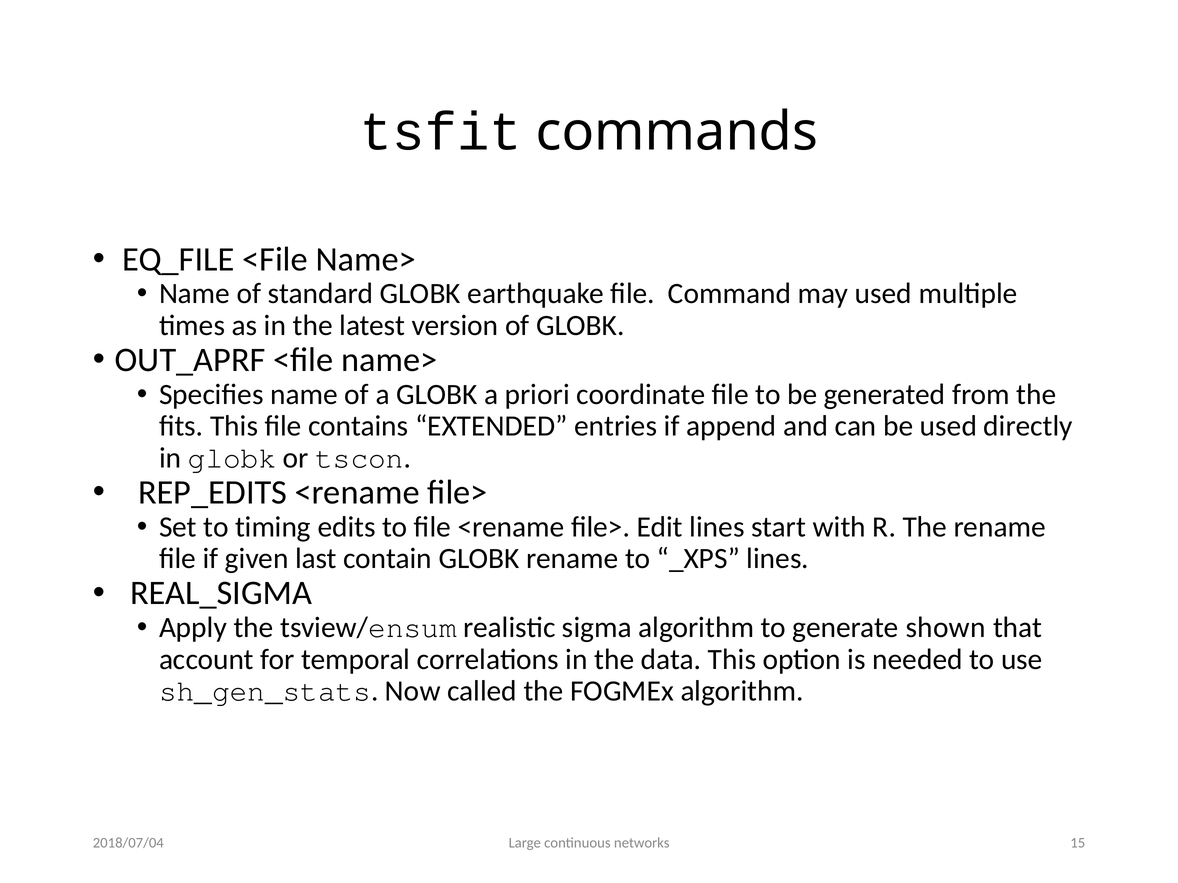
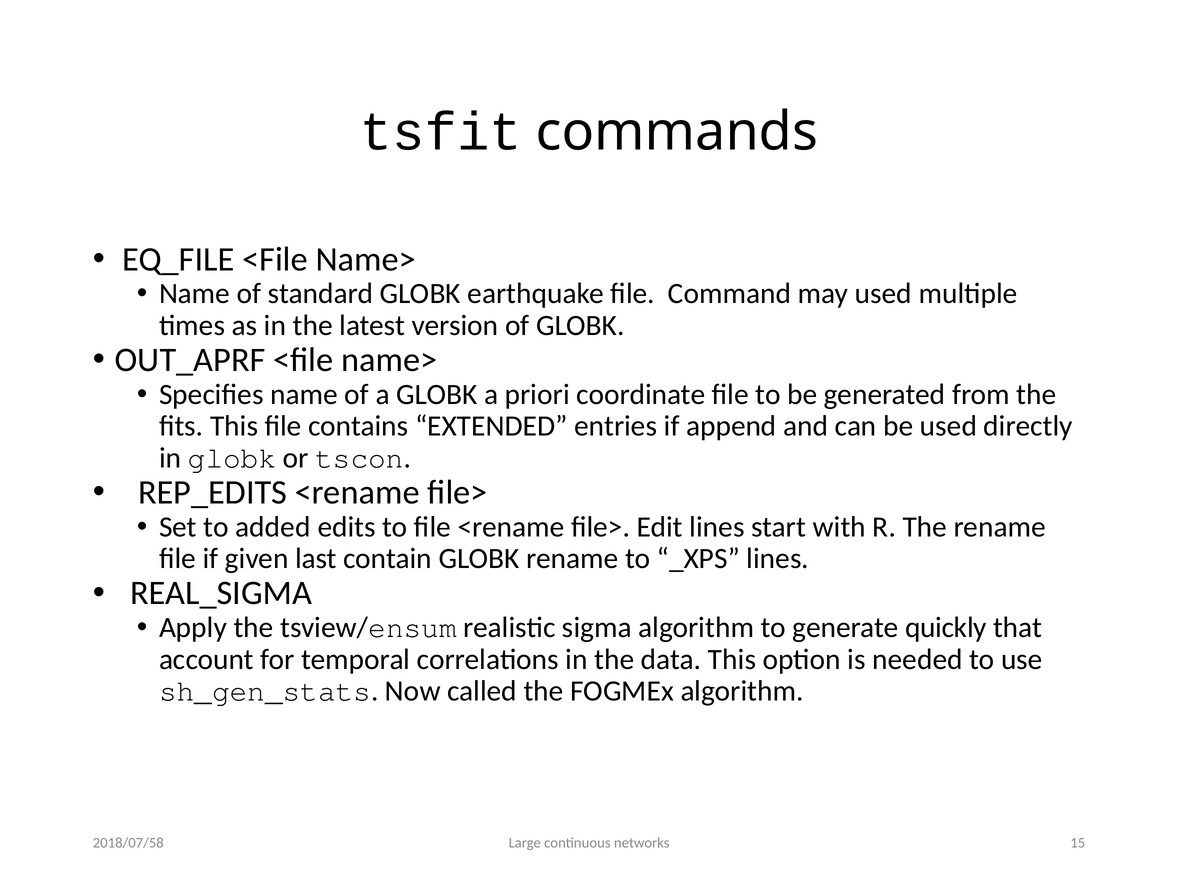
timing: timing -> added (273, 527)
shown: shown -> quickly (946, 628)
2018/07/04: 2018/07/04 -> 2018/07/58 (128, 843)
